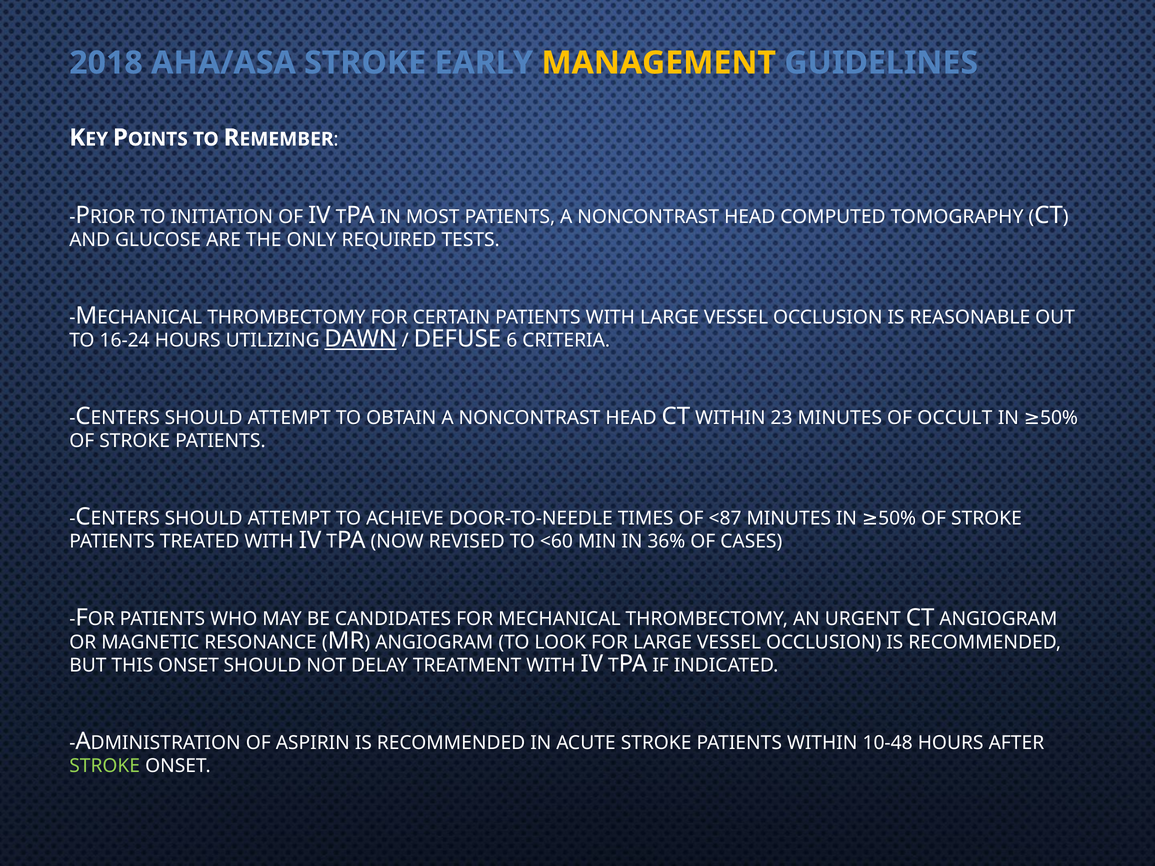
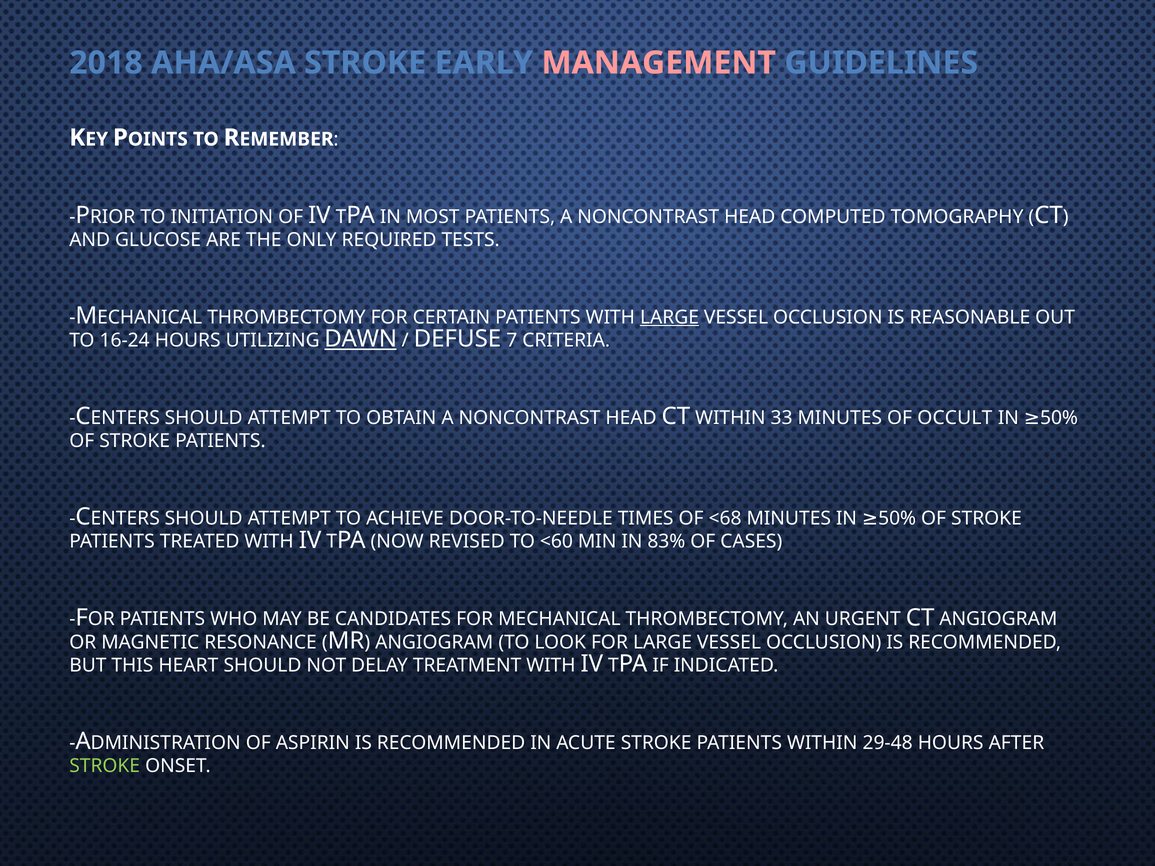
MANAGEMENT colour: yellow -> pink (659, 63)
LARGE underline: none -> present (670, 317)
6: 6 -> 7 (512, 341)
23: 23 -> 33 (782, 418)
<87: <87 -> <68 (725, 519)
36%: 36% -> 83% (666, 542)
THIS ONSET: ONSET -> HEART (188, 666)
10-48: 10-48 -> 29-48 (888, 743)
